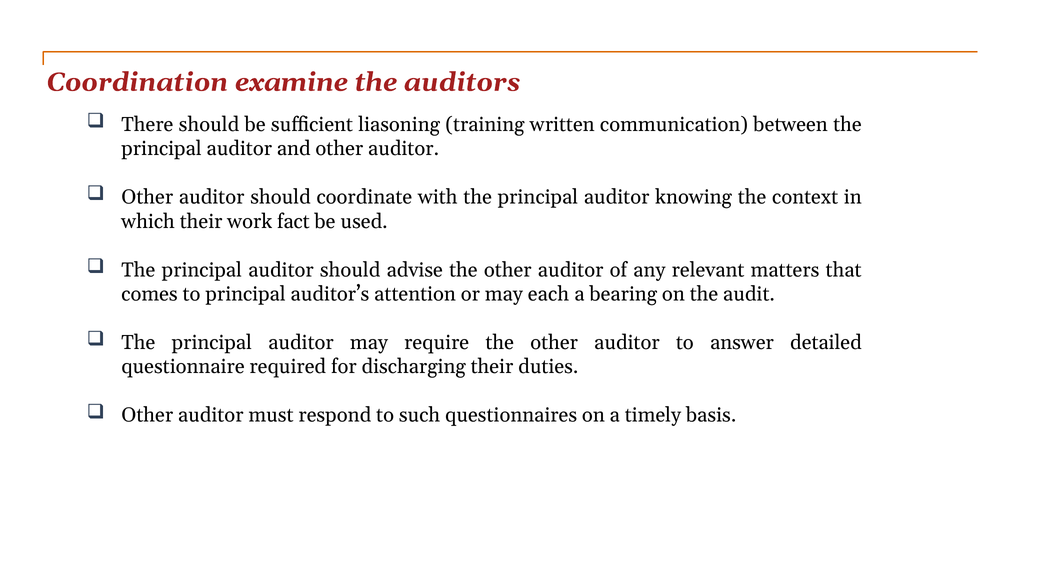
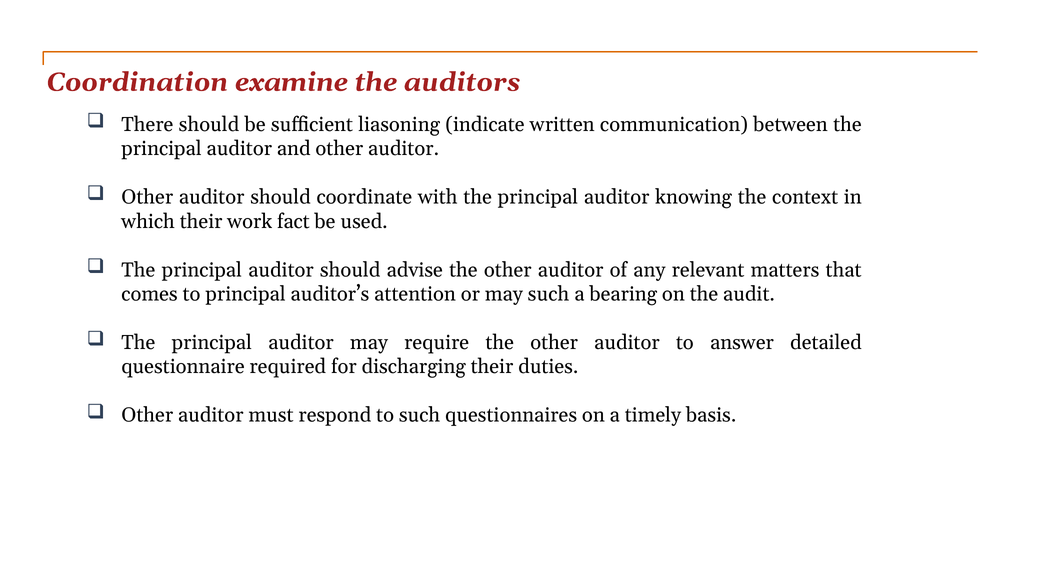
training: training -> indicate (485, 124)
may each: each -> such (549, 294)
